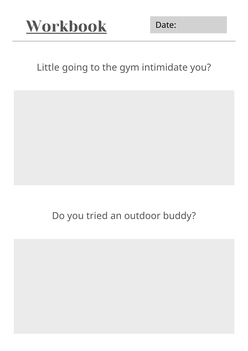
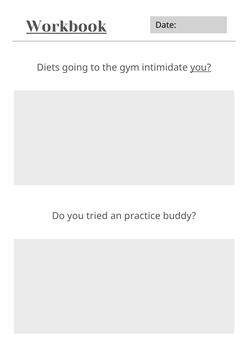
Little: Little -> Diets (48, 68)
you underline: none -> present (201, 68)
outdoor: outdoor -> practice (142, 216)
